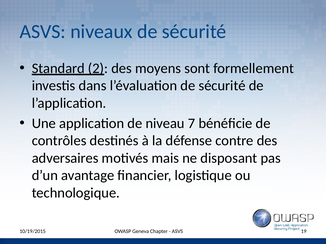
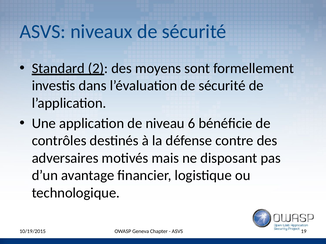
7: 7 -> 6 (192, 124)
